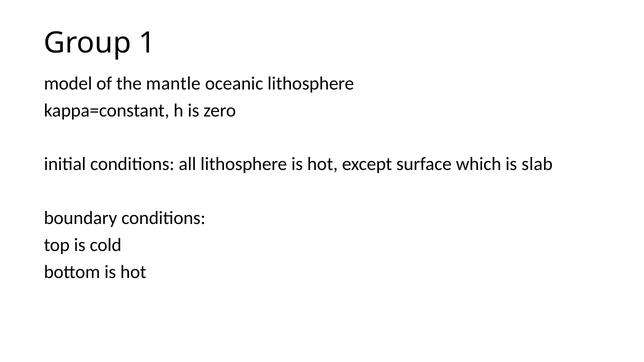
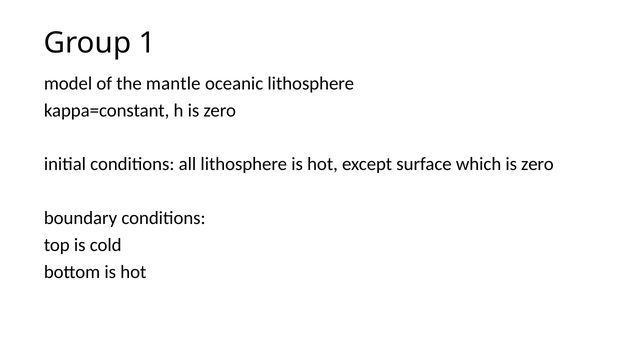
which is slab: slab -> zero (537, 164)
